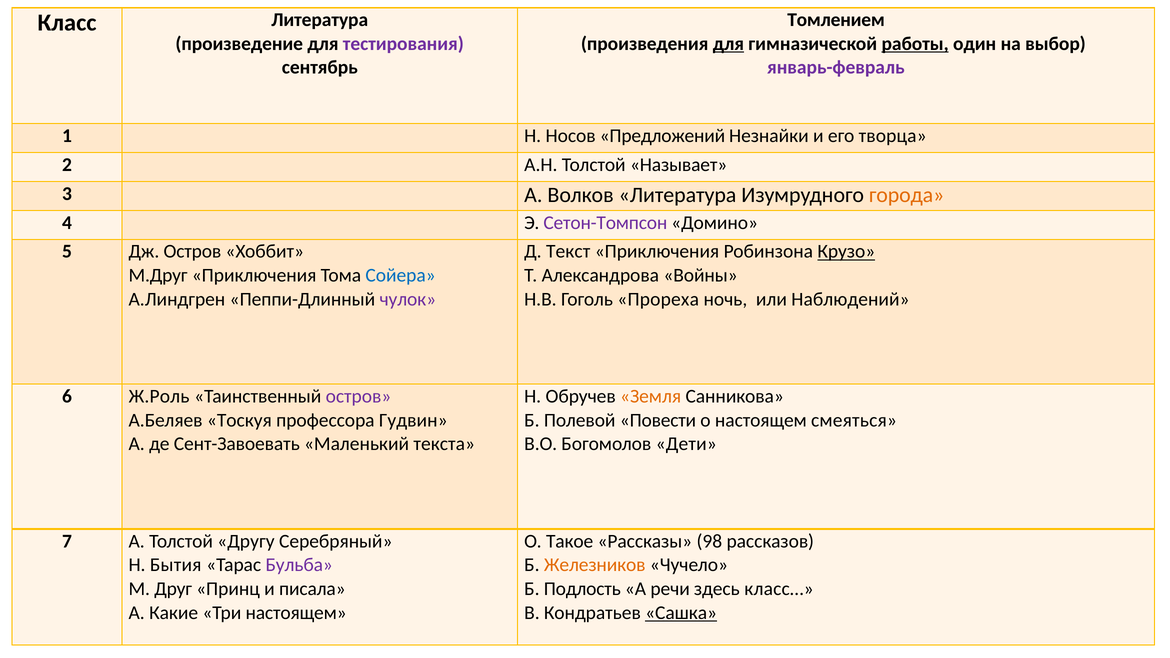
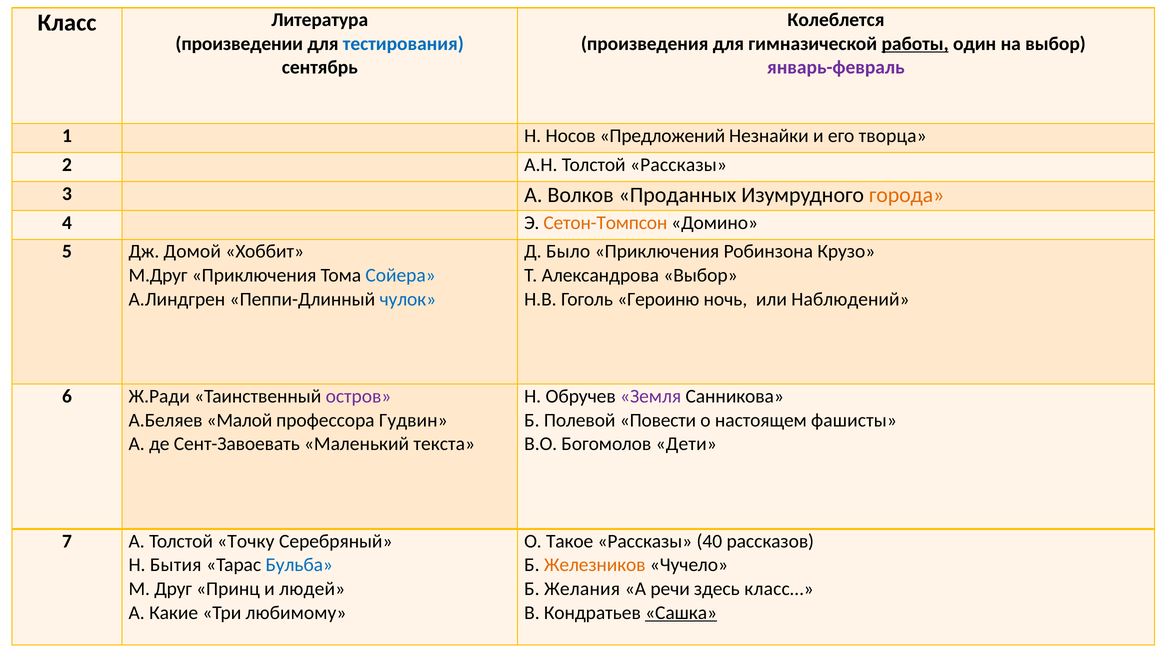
Томлением: Томлением -> Колеблется (836, 20)
произведение: произведение -> произведении (239, 44)
тестирования colour: purple -> blue (403, 44)
для underline: present -> none (728, 44)
Толстой Называет: Называет -> Рассказы (678, 165)
Волков Литература: Литература -> Проданных (677, 195)
Сетон-Томпсон colour: purple -> orange (605, 223)
Дж Остров: Остров -> Домой (192, 252)
Текст: Текст -> Было (568, 252)
Крузо underline: present -> none (846, 252)
Александрова Войны: Войны -> Выбор (701, 275)
чулок colour: purple -> blue (408, 299)
Прореха: Прореха -> Героиню (658, 299)
Ж.Роль: Ж.Роль -> Ж.Ради (159, 396)
Земля colour: orange -> purple (651, 396)
Тоскуя: Тоскуя -> Малой (239, 420)
смеяться: смеяться -> фашисты (854, 420)
Другу: Другу -> Точку (246, 541)
98: 98 -> 40 (709, 541)
Бульба colour: purple -> blue (299, 565)
писала: писала -> людей (312, 589)
Подлость: Подлость -> Желания (582, 589)
Три настоящем: настоящем -> любимому (296, 613)
